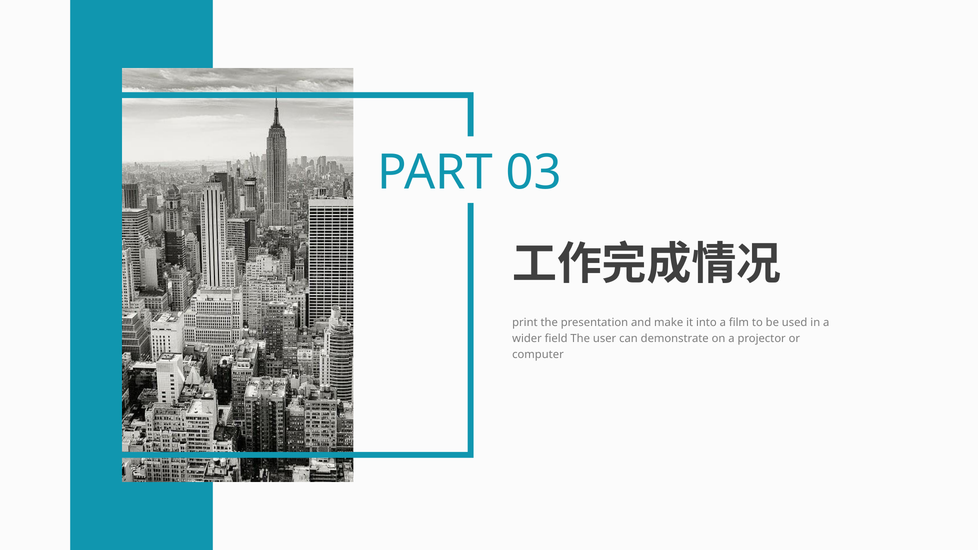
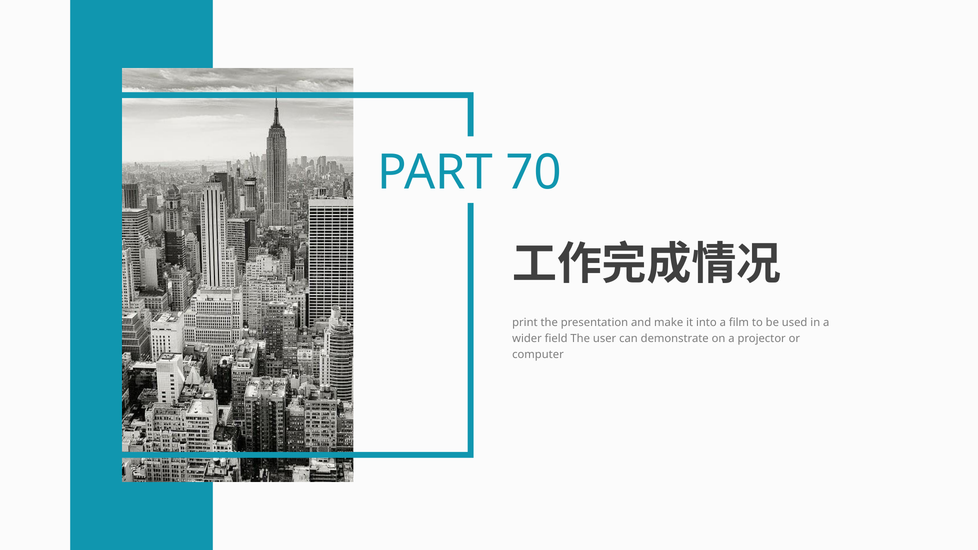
03: 03 -> 70 (534, 173)
